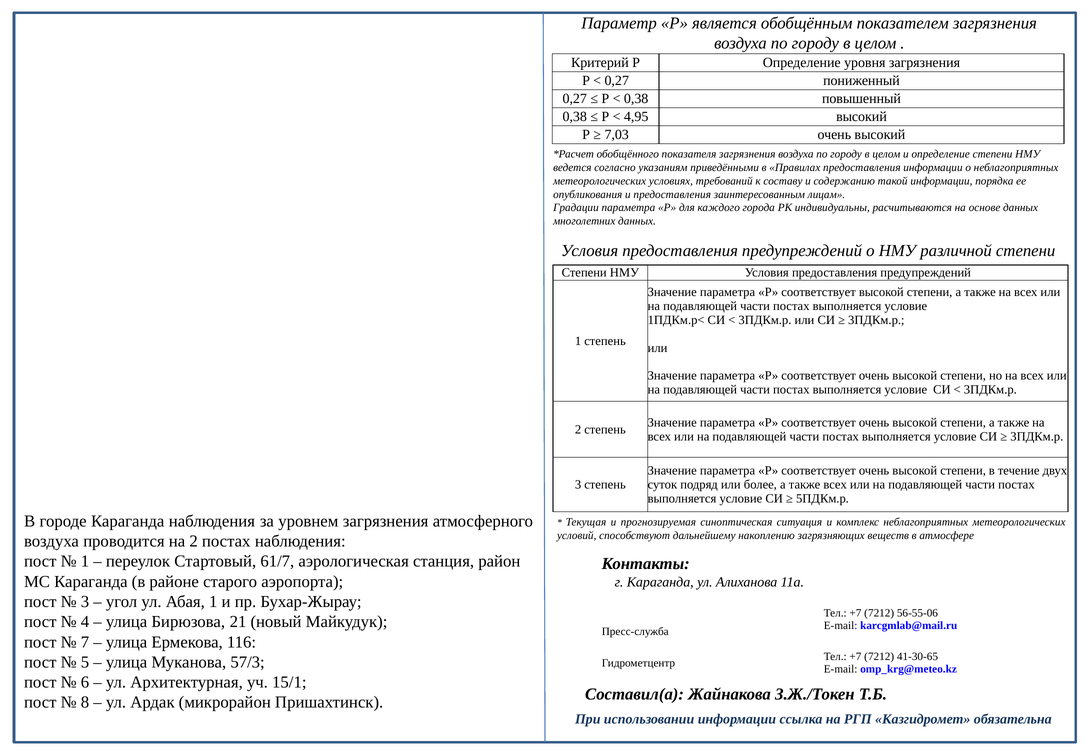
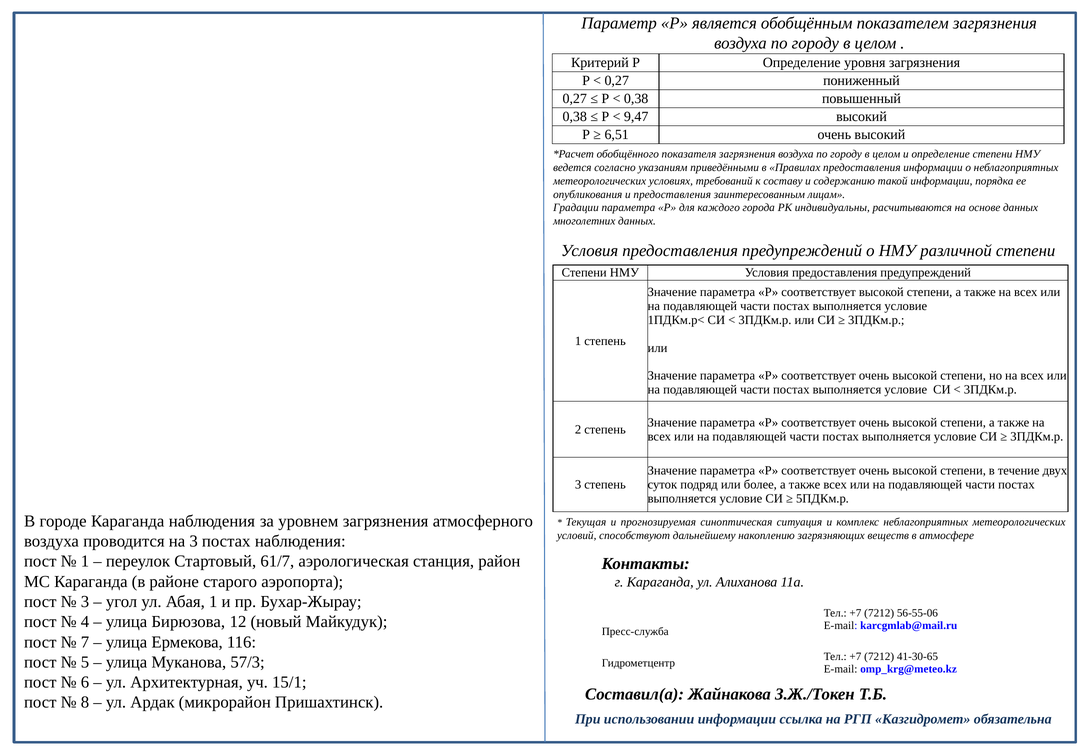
4,95: 4,95 -> 9,47 (636, 117)
7,03: 7,03 -> 6,51 (617, 135)
на 2: 2 -> 3 (194, 541)
21: 21 -> 12 (238, 622)
